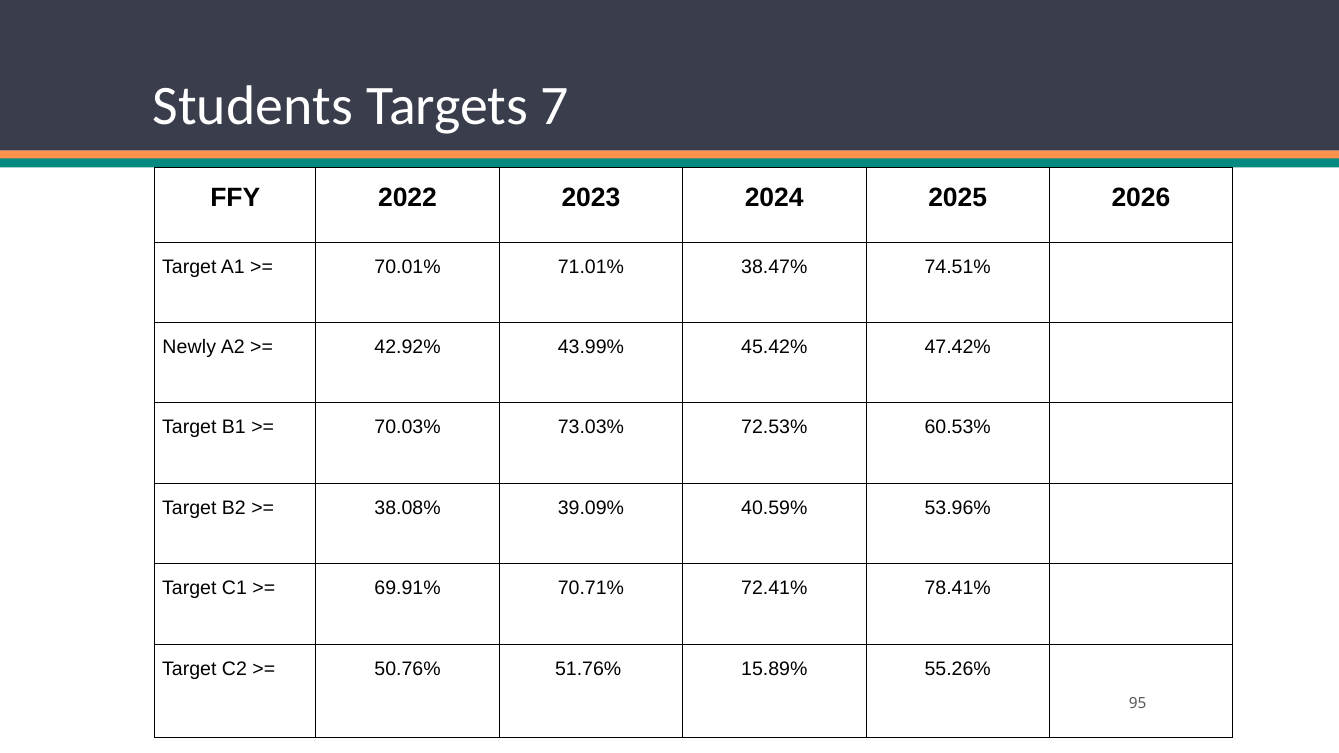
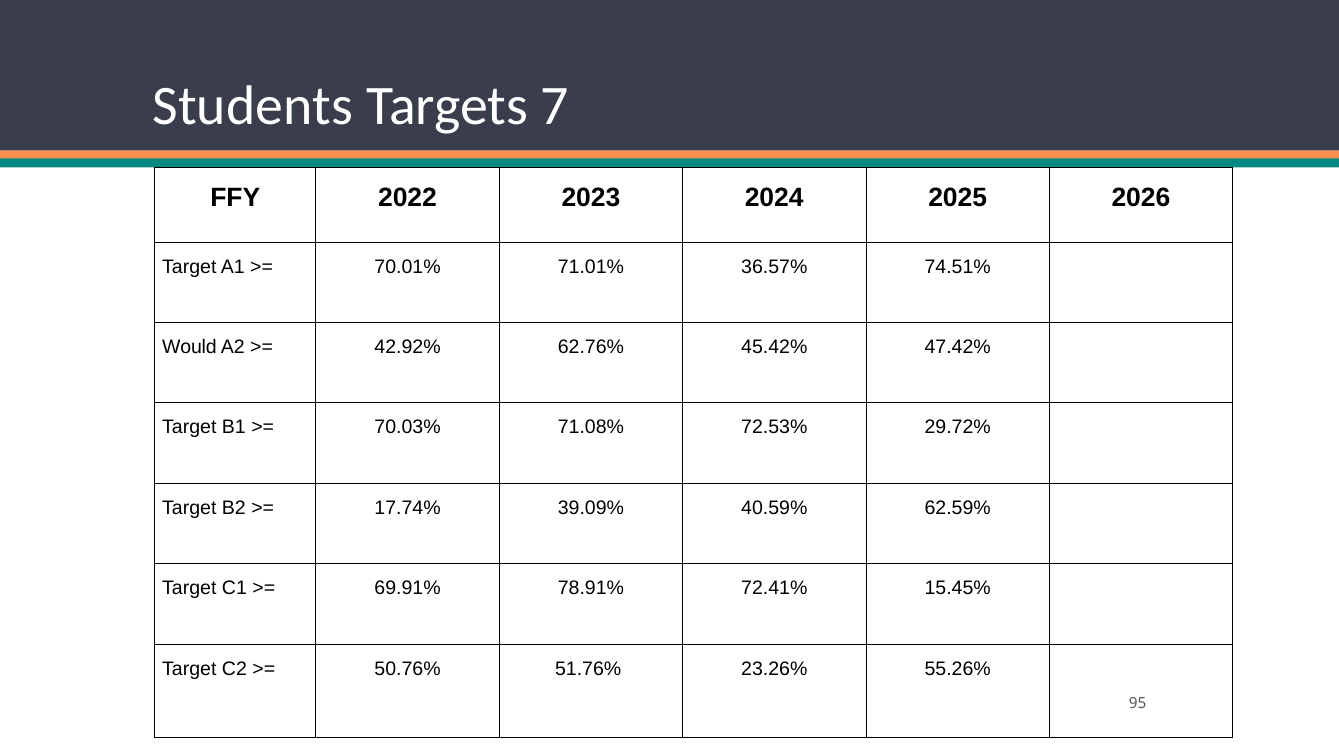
38.47%: 38.47% -> 36.57% (774, 267)
Newly: Newly -> Would (189, 347)
43.99%: 43.99% -> 62.76% (591, 347)
73.03%: 73.03% -> 71.08% (591, 428)
60.53%: 60.53% -> 29.72% (958, 428)
38.08%: 38.08% -> 17.74% (408, 508)
53.96%: 53.96% -> 62.59% (958, 508)
70.71%: 70.71% -> 78.91% (591, 589)
78.41%: 78.41% -> 15.45% (958, 589)
15.89%: 15.89% -> 23.26% (774, 669)
